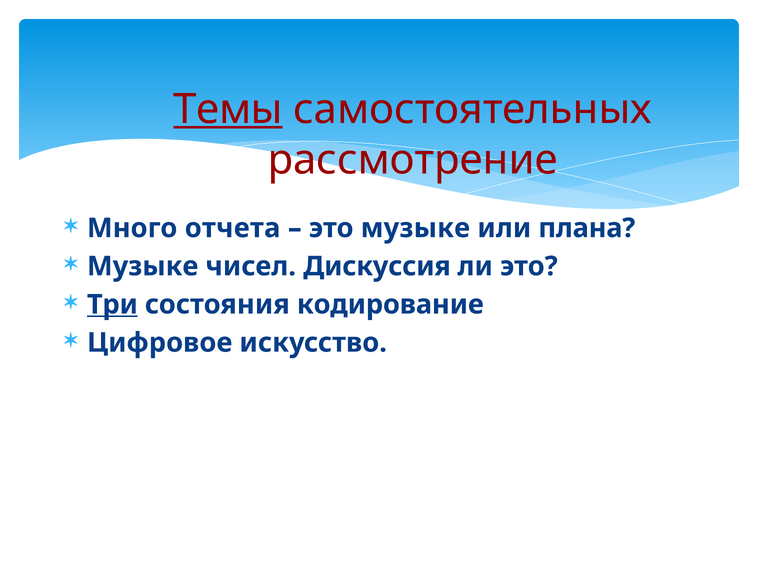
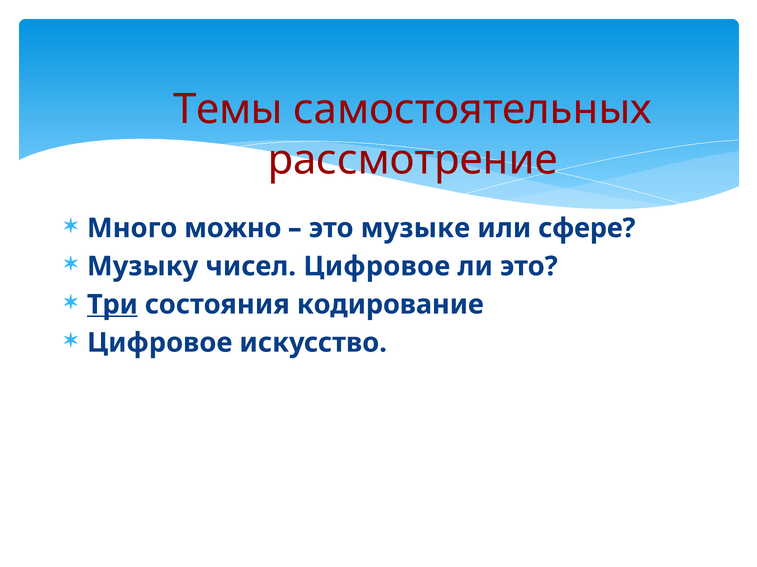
Темы underline: present -> none (228, 109)
отчета: отчета -> можно (233, 228)
плана: плана -> сфере (587, 228)
Музыке: Музыке -> Музыку (143, 267)
чисел Дискуссия: Дискуссия -> Цифровое (377, 267)
